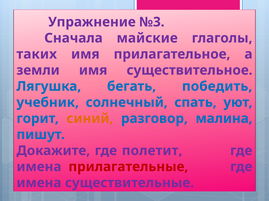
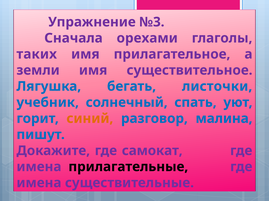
майские: майские -> орехами (147, 38)
победить: победить -> листочки (217, 87)
полетит: полетит -> самокат (152, 151)
прилагательные colour: red -> black (128, 167)
